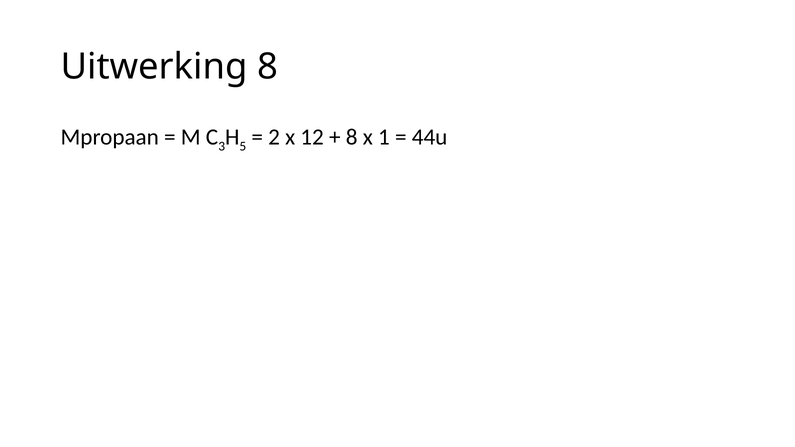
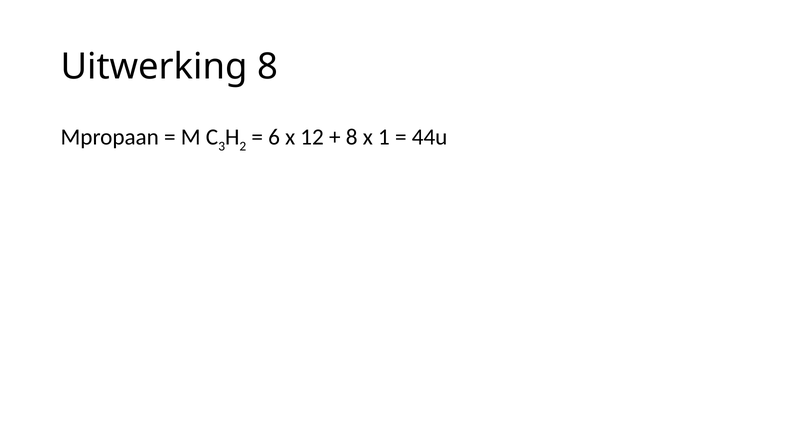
5: 5 -> 2 (243, 146)
2: 2 -> 6 (274, 137)
